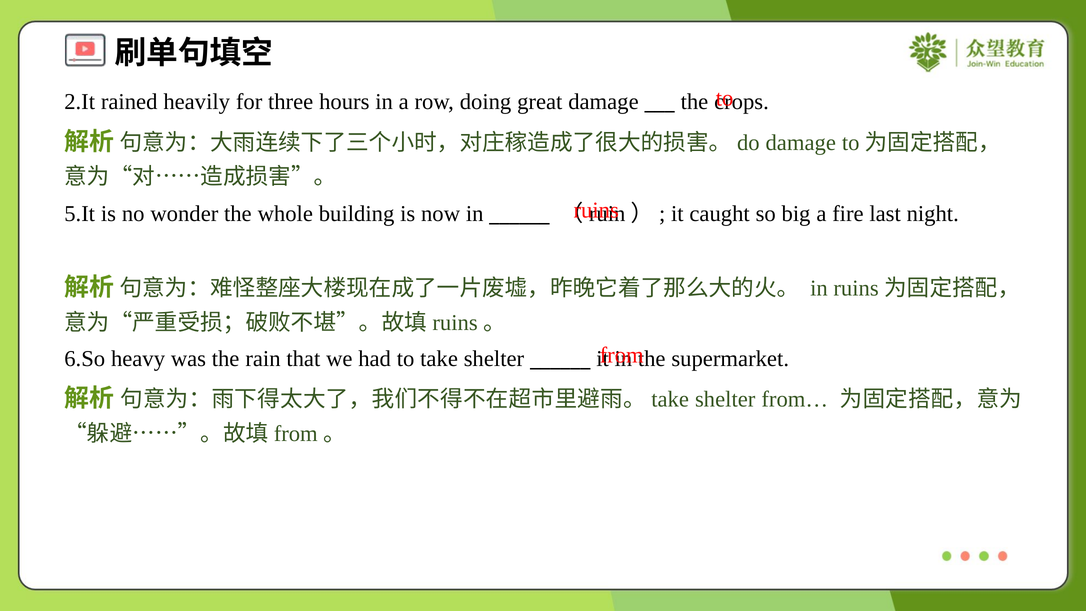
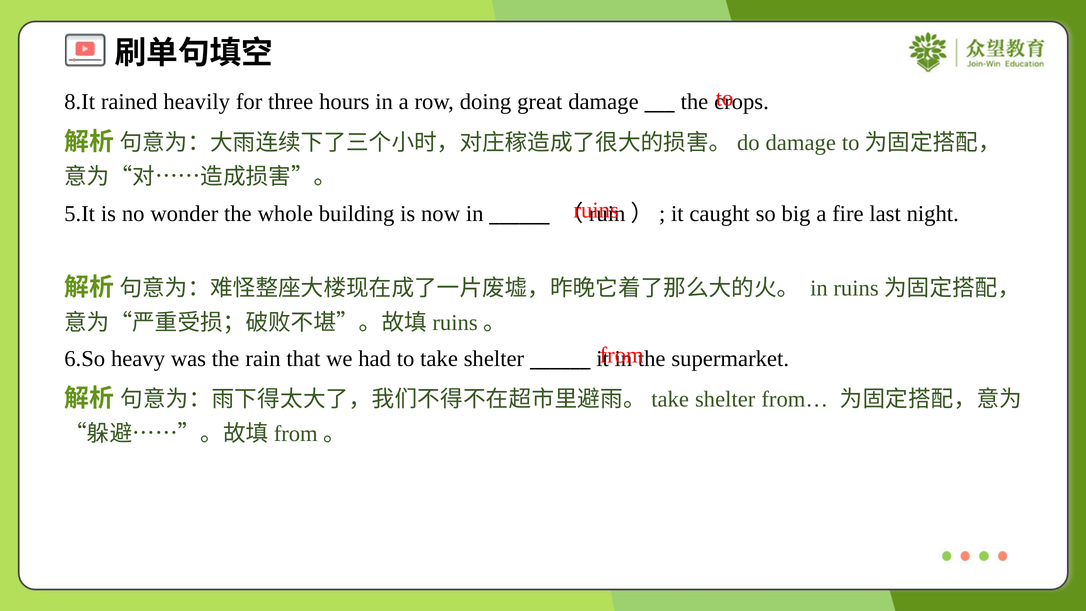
2.It: 2.It -> 8.It (80, 102)
